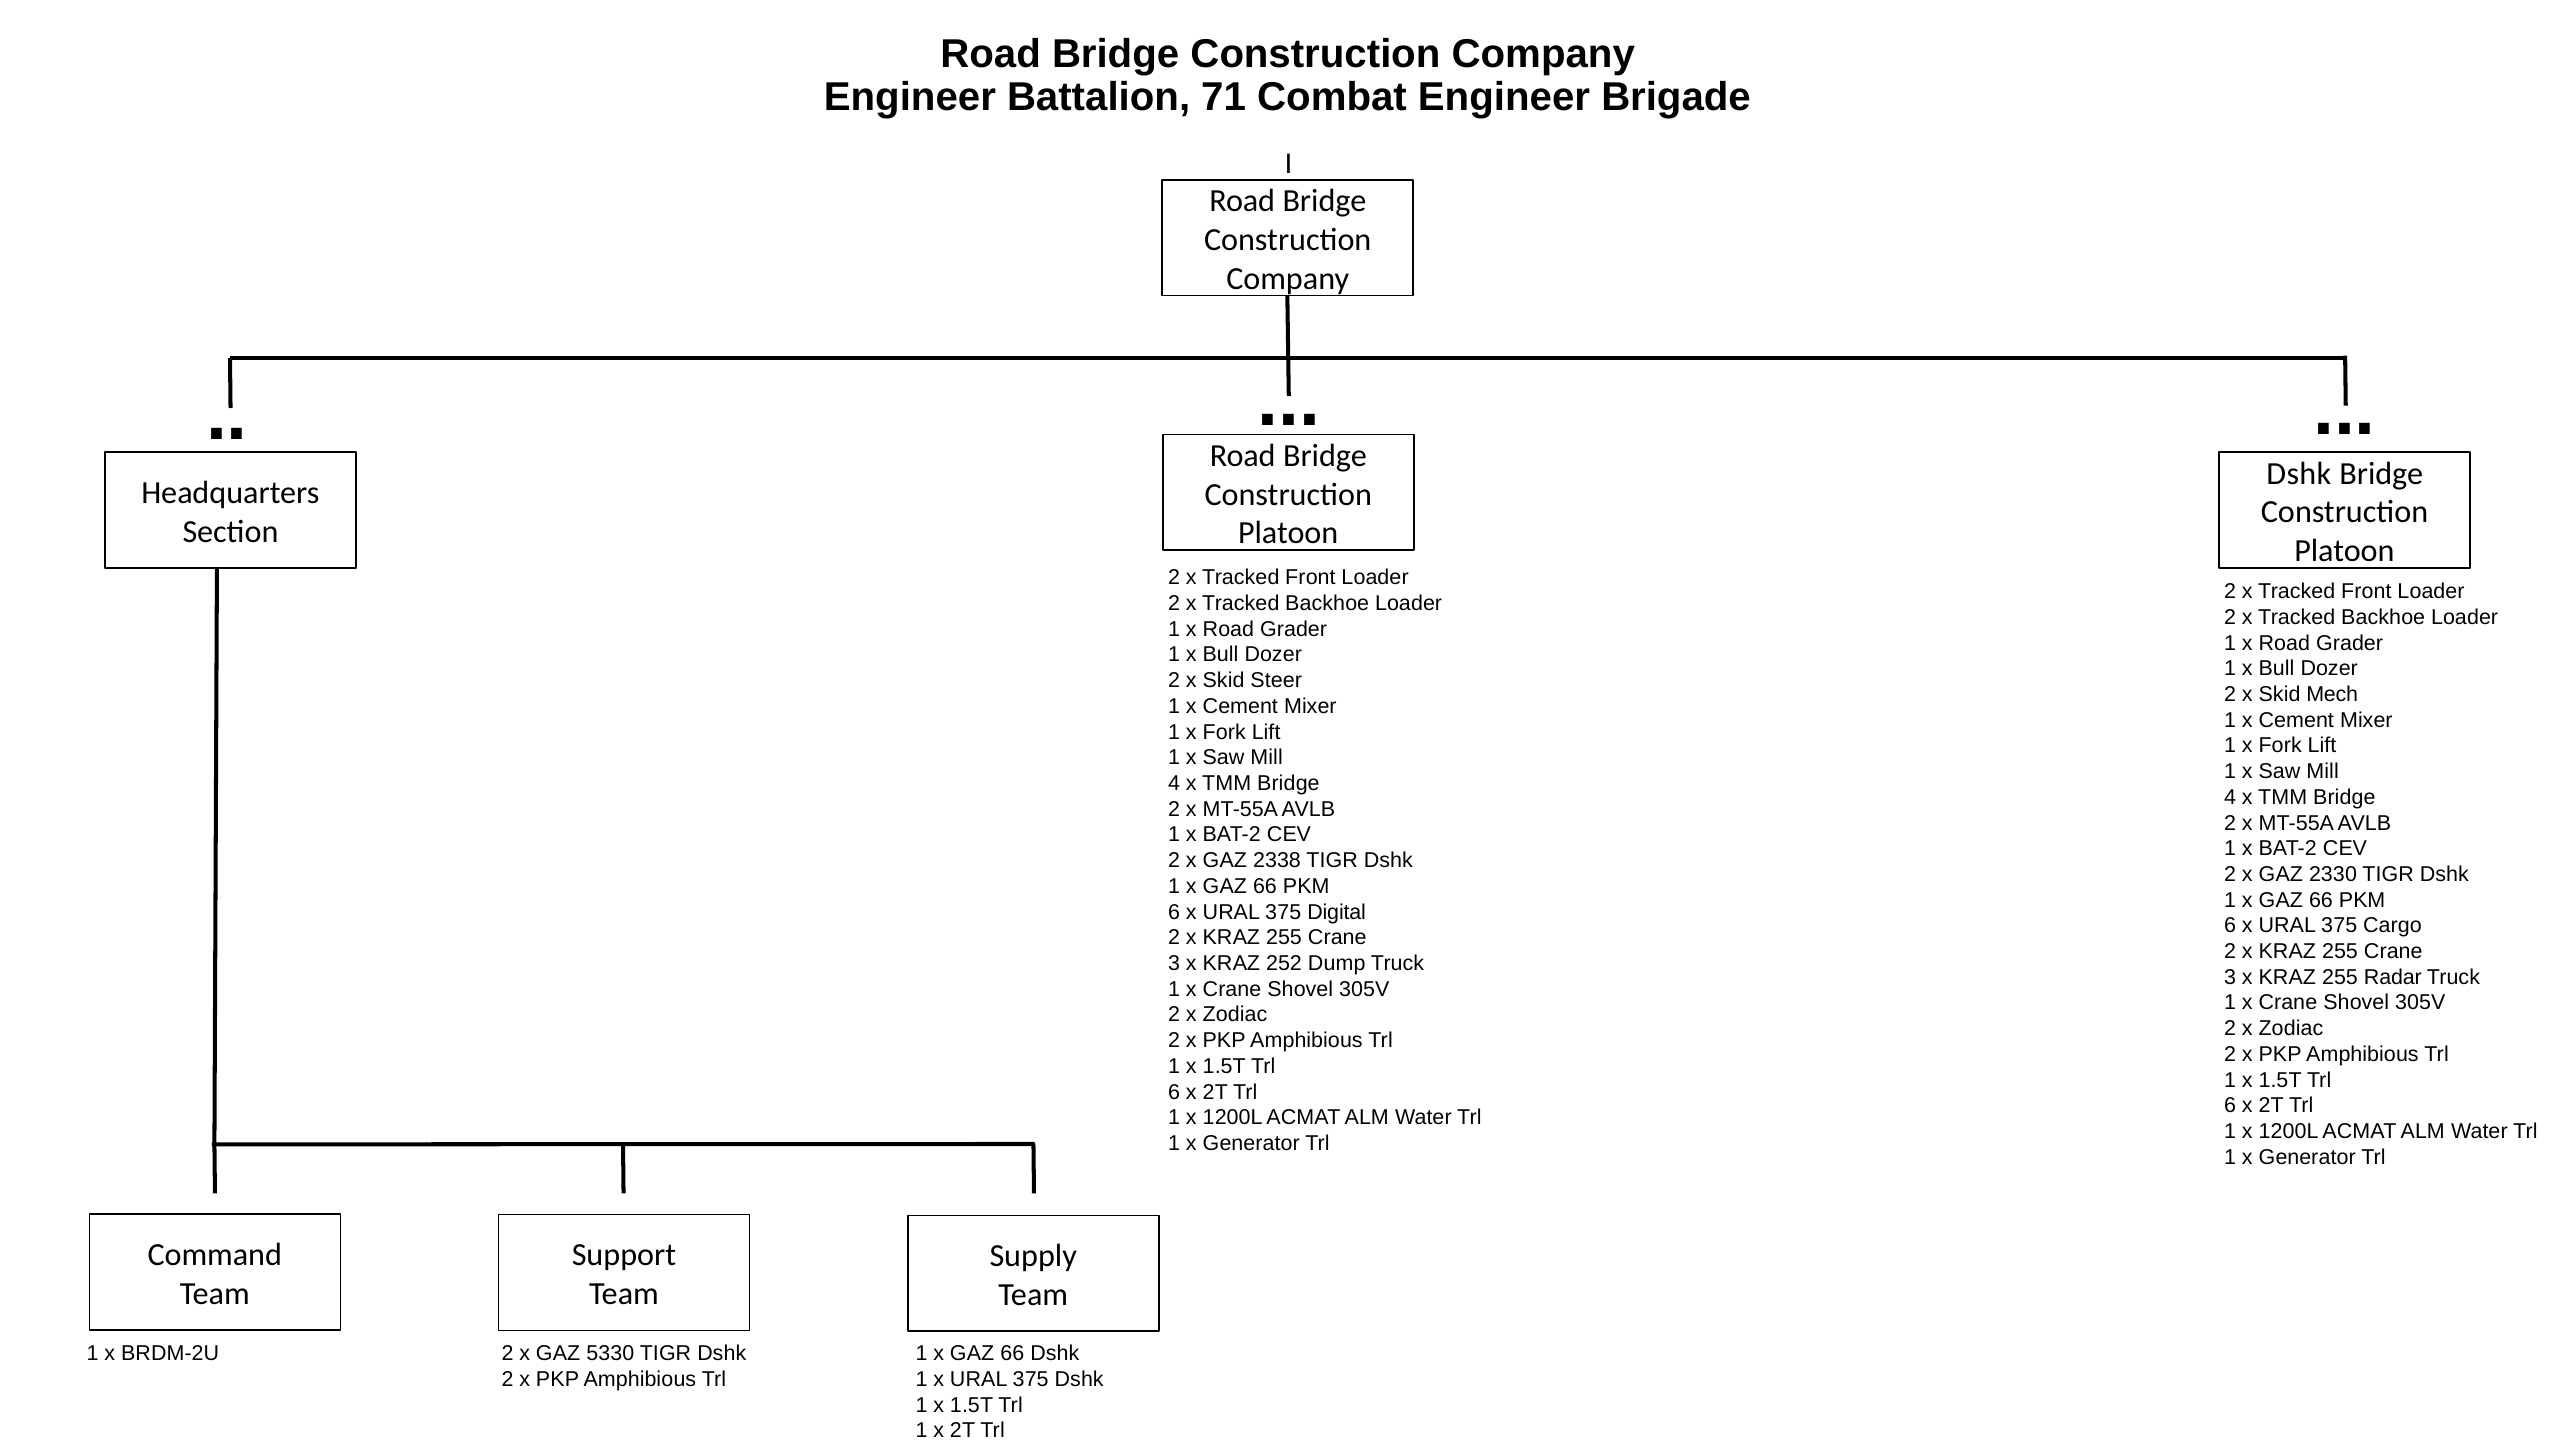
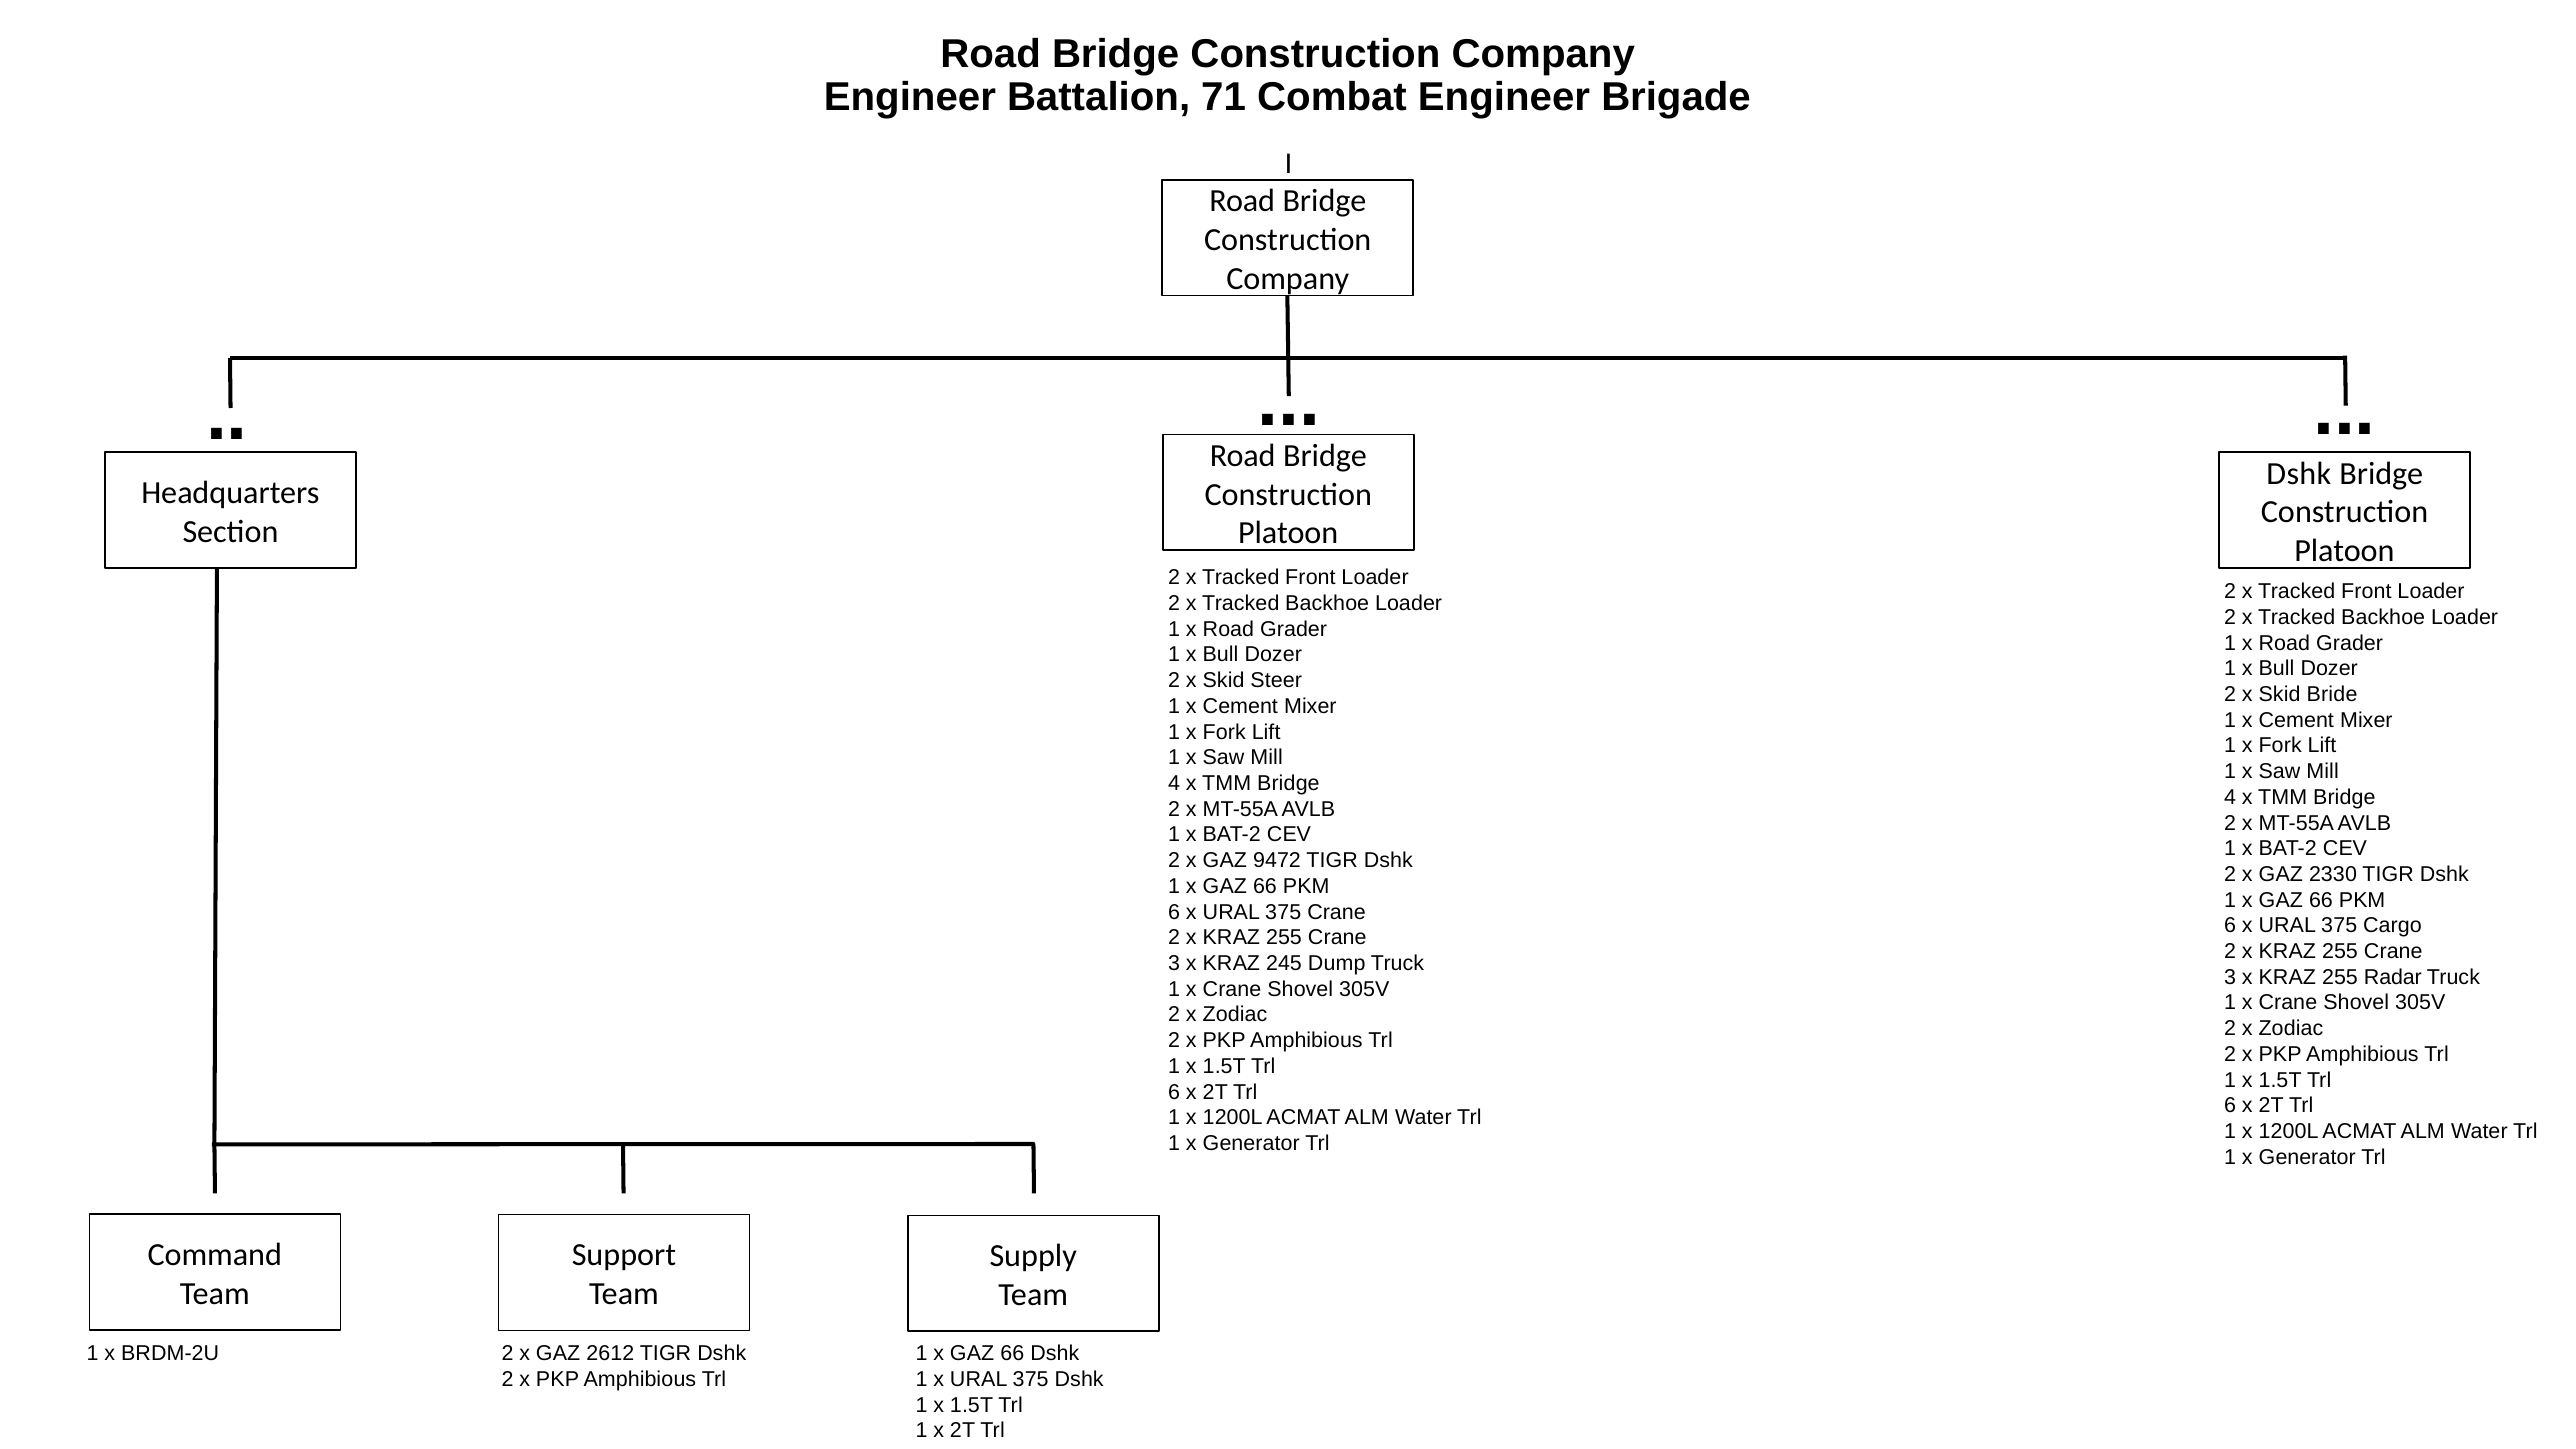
Mech: Mech -> Bride (2332, 694)
2338: 2338 -> 9472 (1277, 861)
375 Digital: Digital -> Crane (1337, 912)
252: 252 -> 245 (1284, 963)
5330: 5330 -> 2612 (610, 1354)
